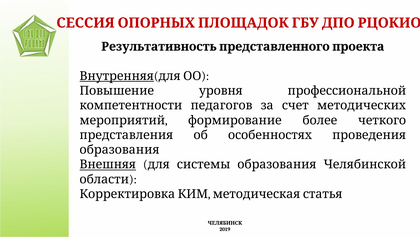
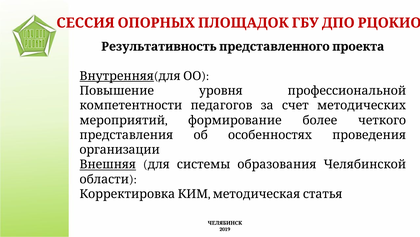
образования: образования -> организации (120, 149)
